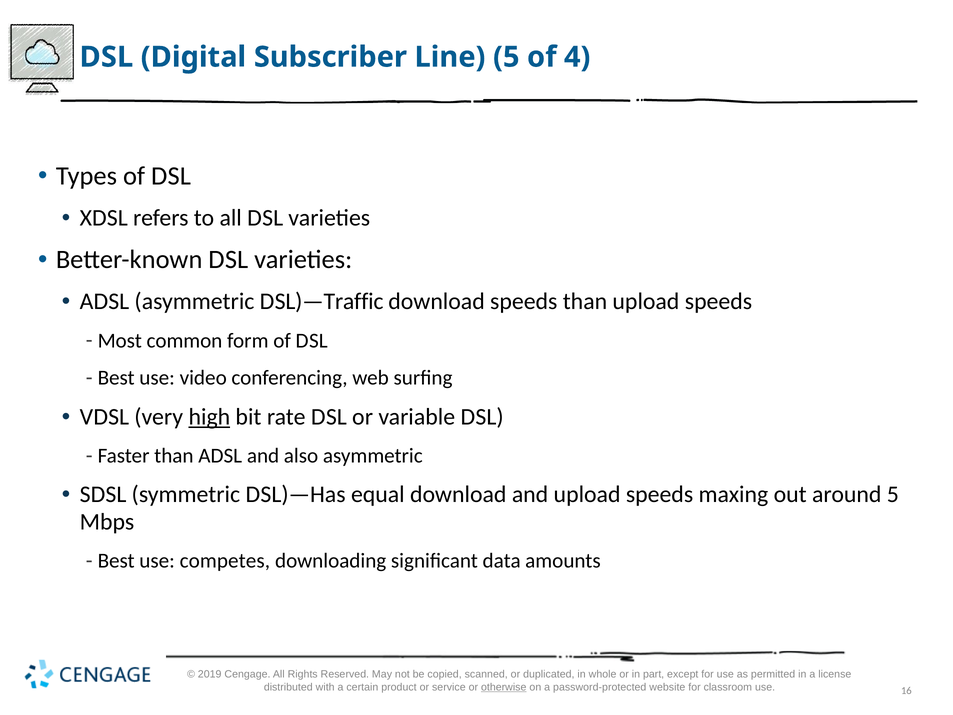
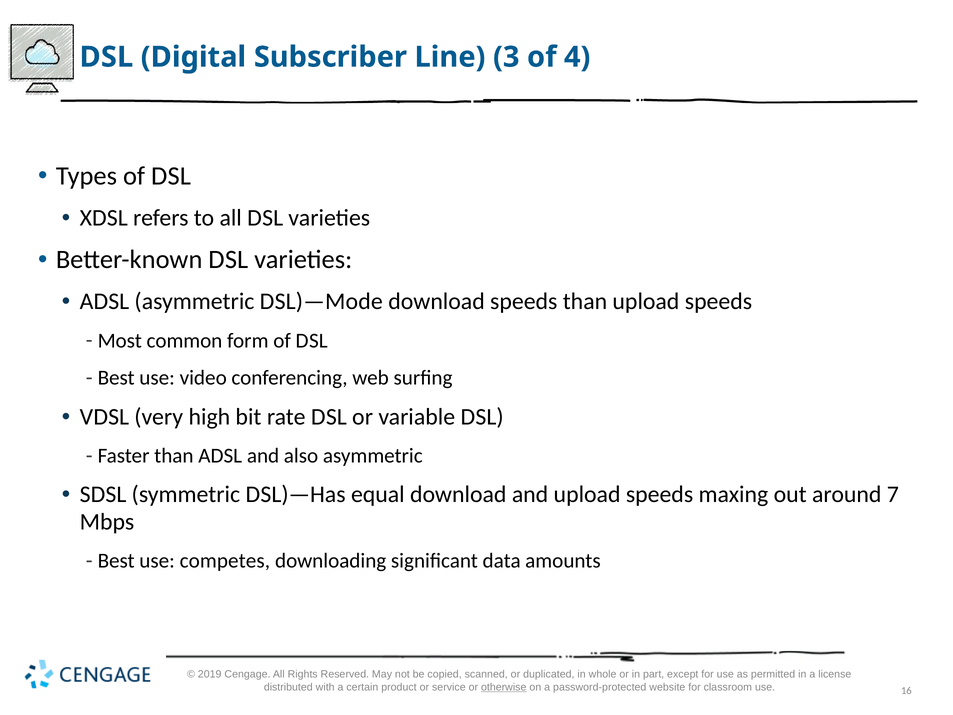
Line 5: 5 -> 3 (506, 57)
L)—Traffic: L)—Traffic -> L)—Mode (334, 302)
high underline: present -> none (209, 417)
around 5: 5 -> 7 (893, 494)
